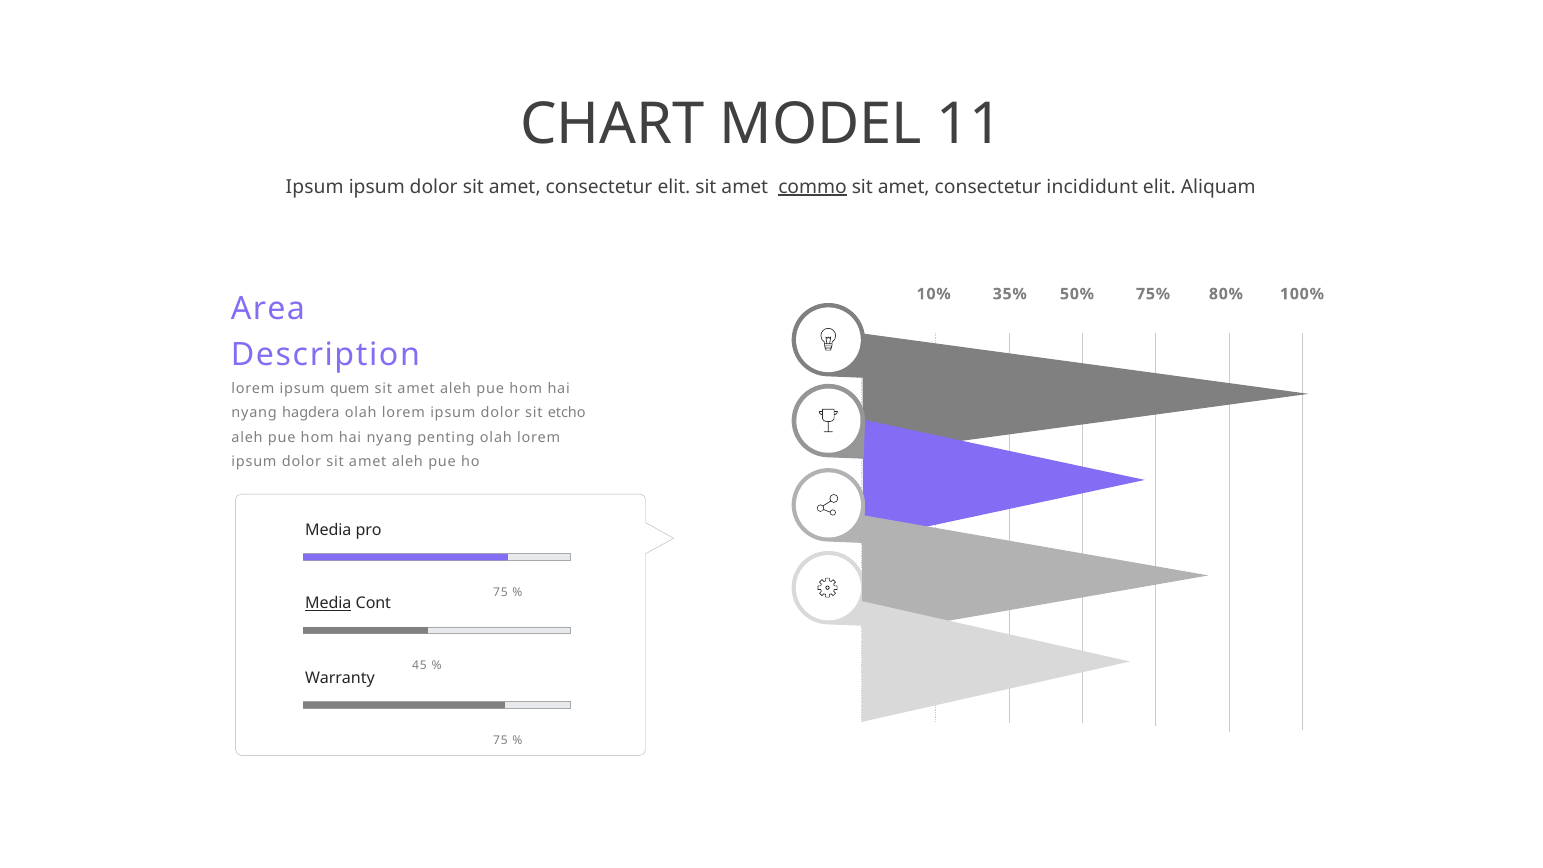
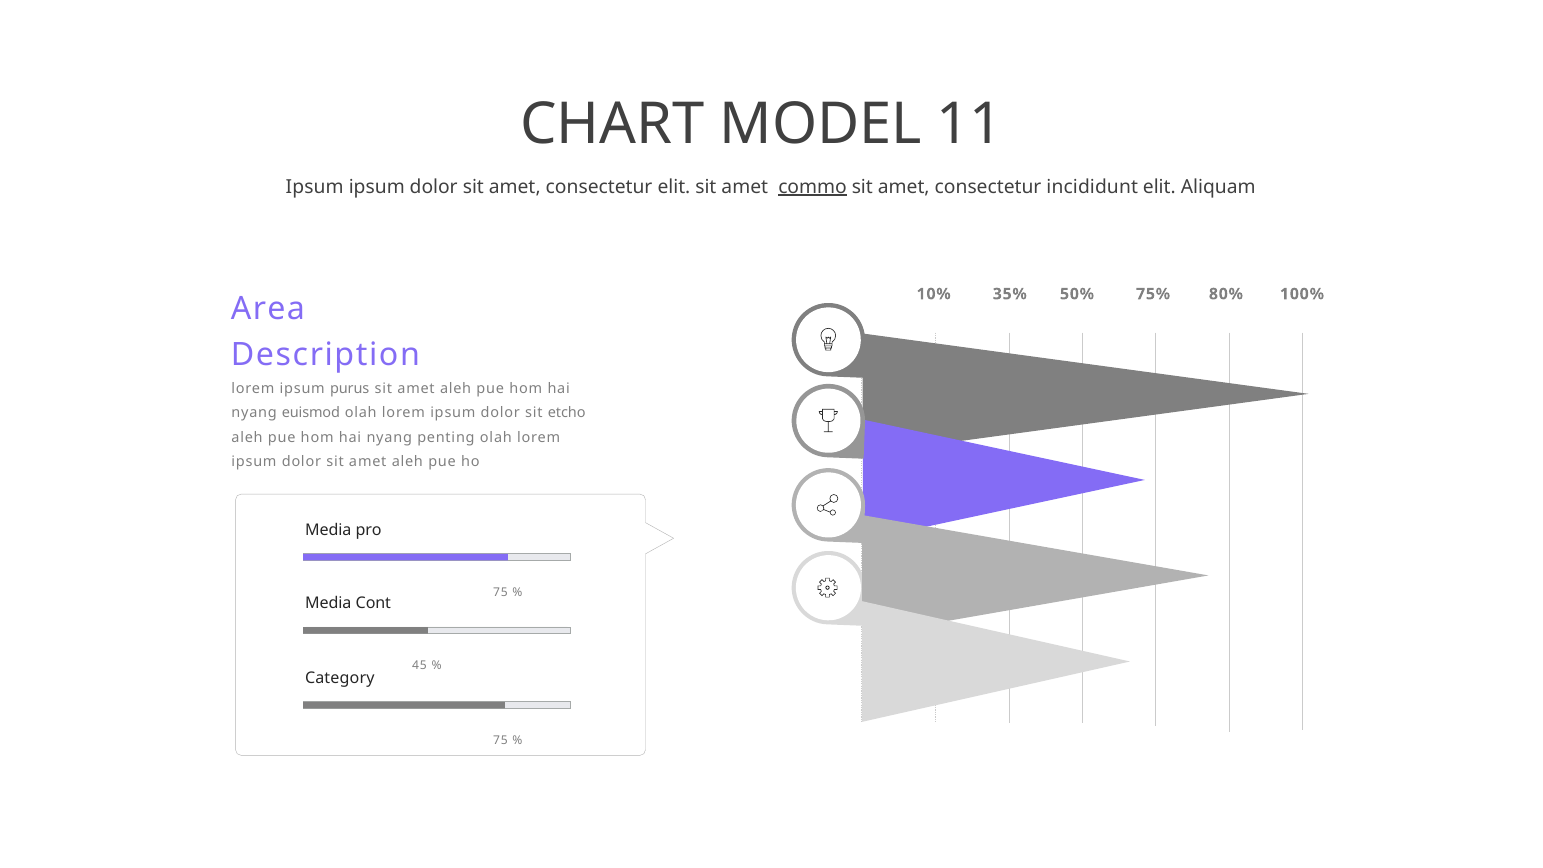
quem: quem -> purus (350, 389)
hagdera: hagdera -> euismod (311, 413)
Media underline: present -> none (328, 603)
Warranty: Warranty -> Category (340, 678)
